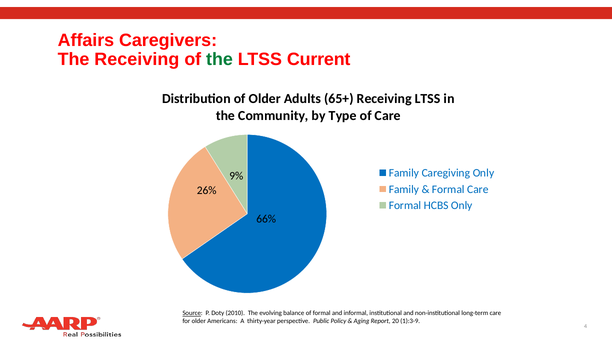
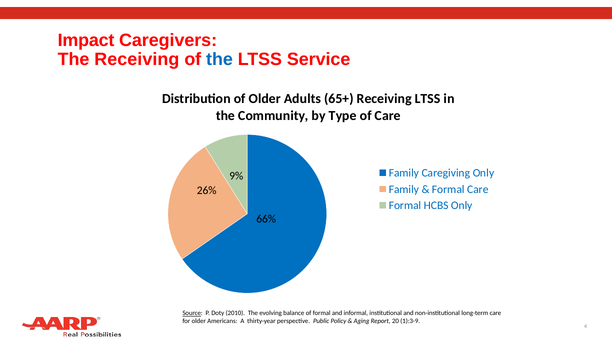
Affairs: Affairs -> Impact (86, 40)
the colour: green -> blue (219, 60)
Current: Current -> Service (319, 60)
